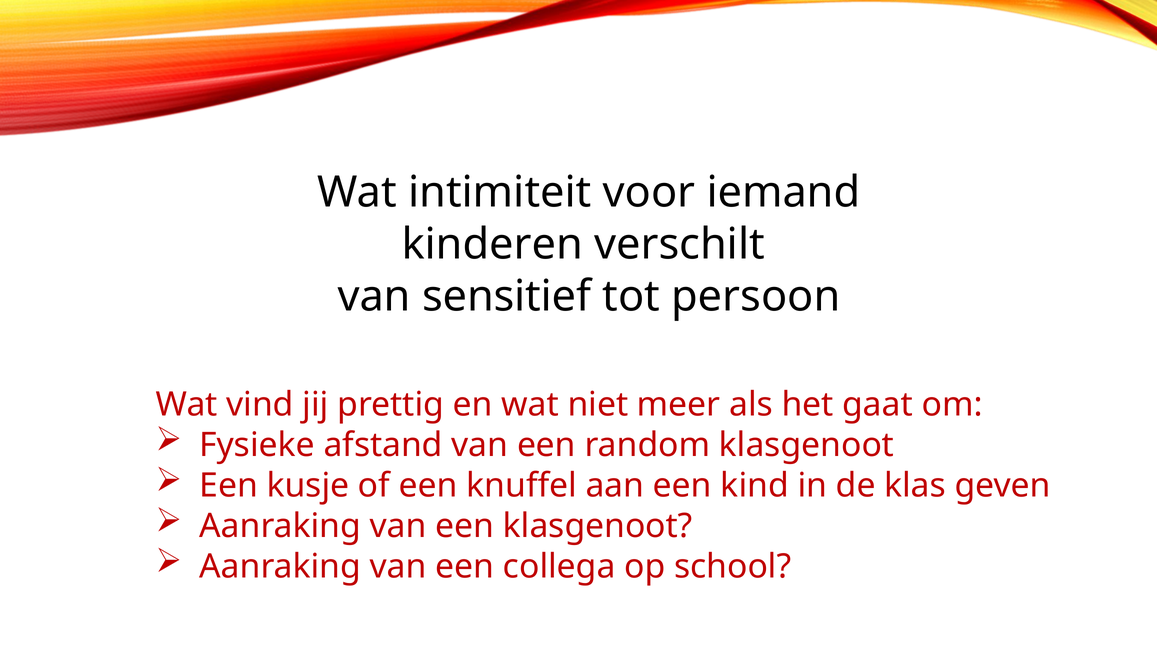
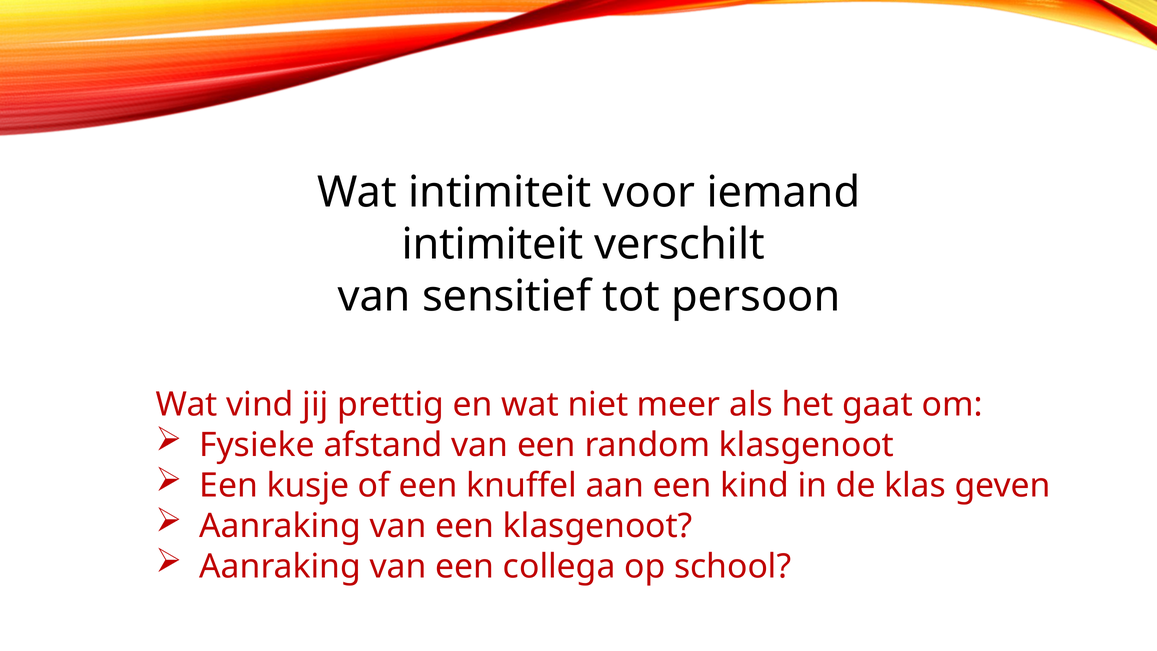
kinderen: kinderen -> intimiteit (492, 244)
